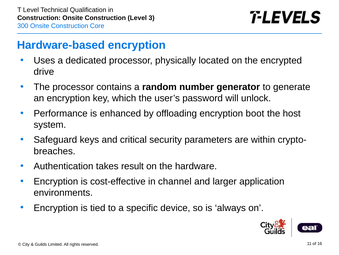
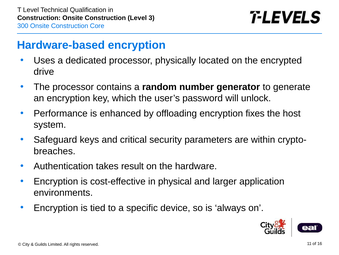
boot: boot -> fixes (255, 113)
channel: channel -> physical (175, 181)
